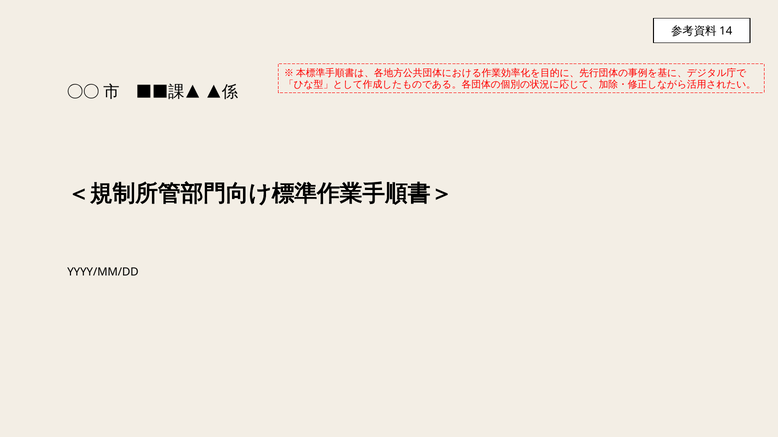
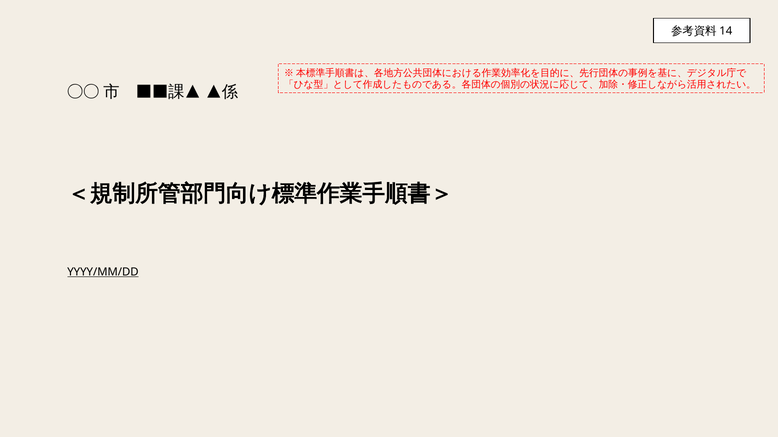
YYYY/MM/DD underline: none -> present (103, 272)
